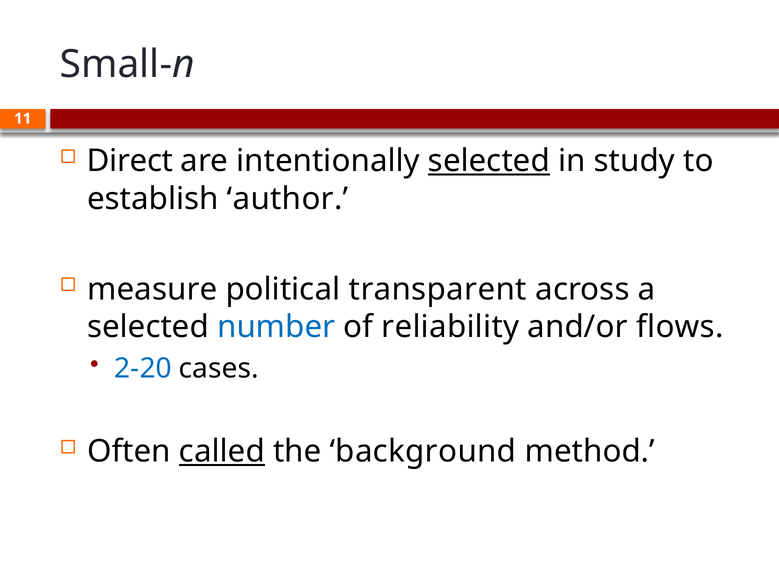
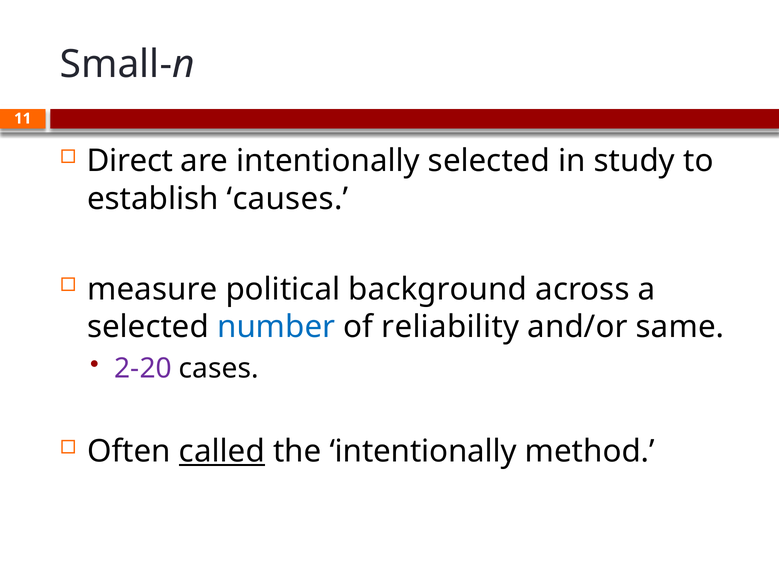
selected underline: present -> none (489, 161)
author: author -> causes (288, 199)
transparent: transparent -> background (438, 289)
flows: flows -> same (680, 327)
2-20 colour: blue -> purple (143, 368)
the background: background -> intentionally (423, 452)
